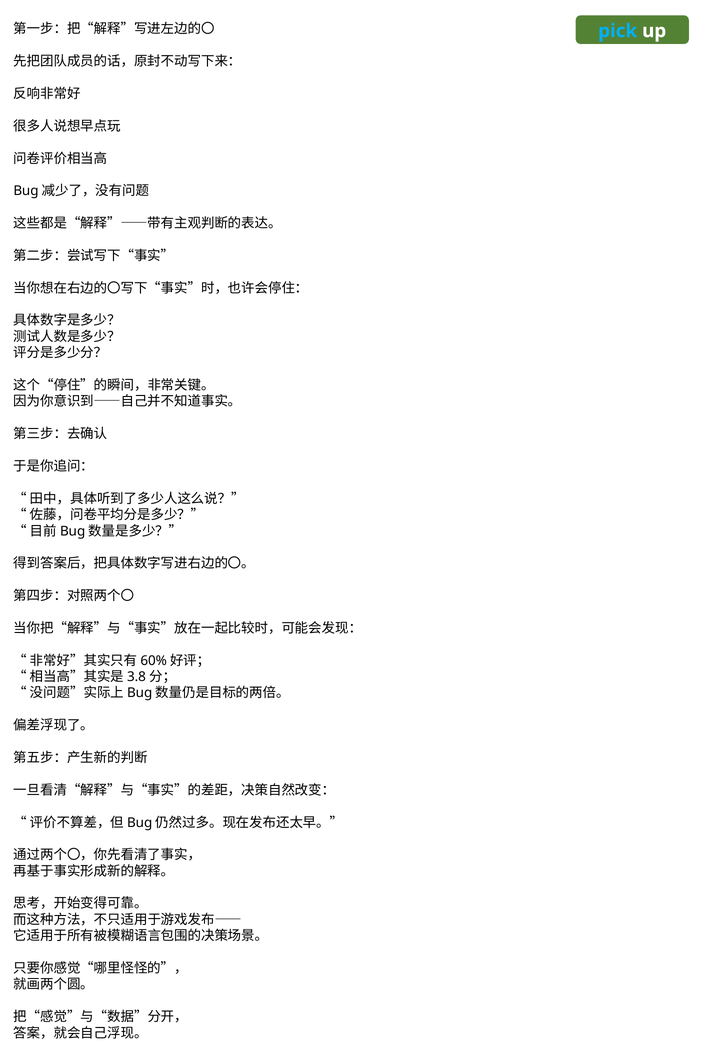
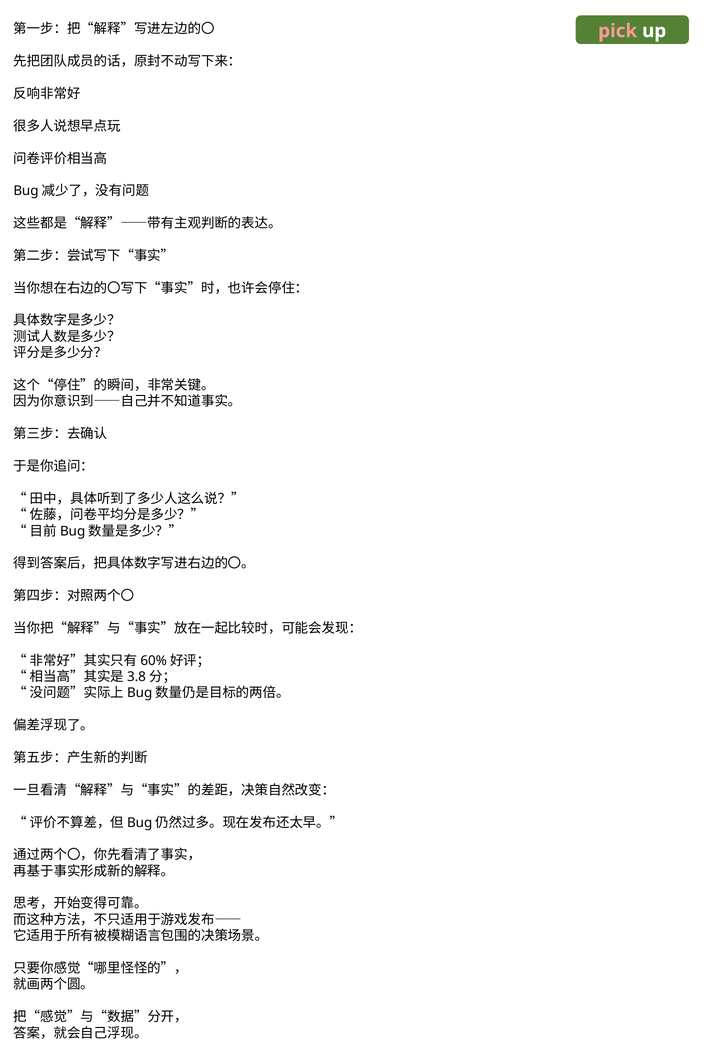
pick colour: light blue -> pink (618, 31)
